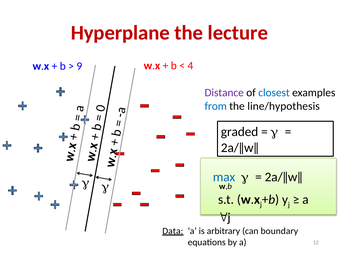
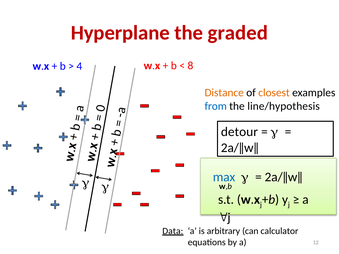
lecture: lecture -> graded (238, 33)
9: 9 -> 4 (79, 66)
4: 4 -> 8 (190, 66)
Distance colour: purple -> orange (224, 93)
closest colour: blue -> orange (274, 93)
graded: graded -> detour (239, 132)
boundary: boundary -> calculator (279, 231)
